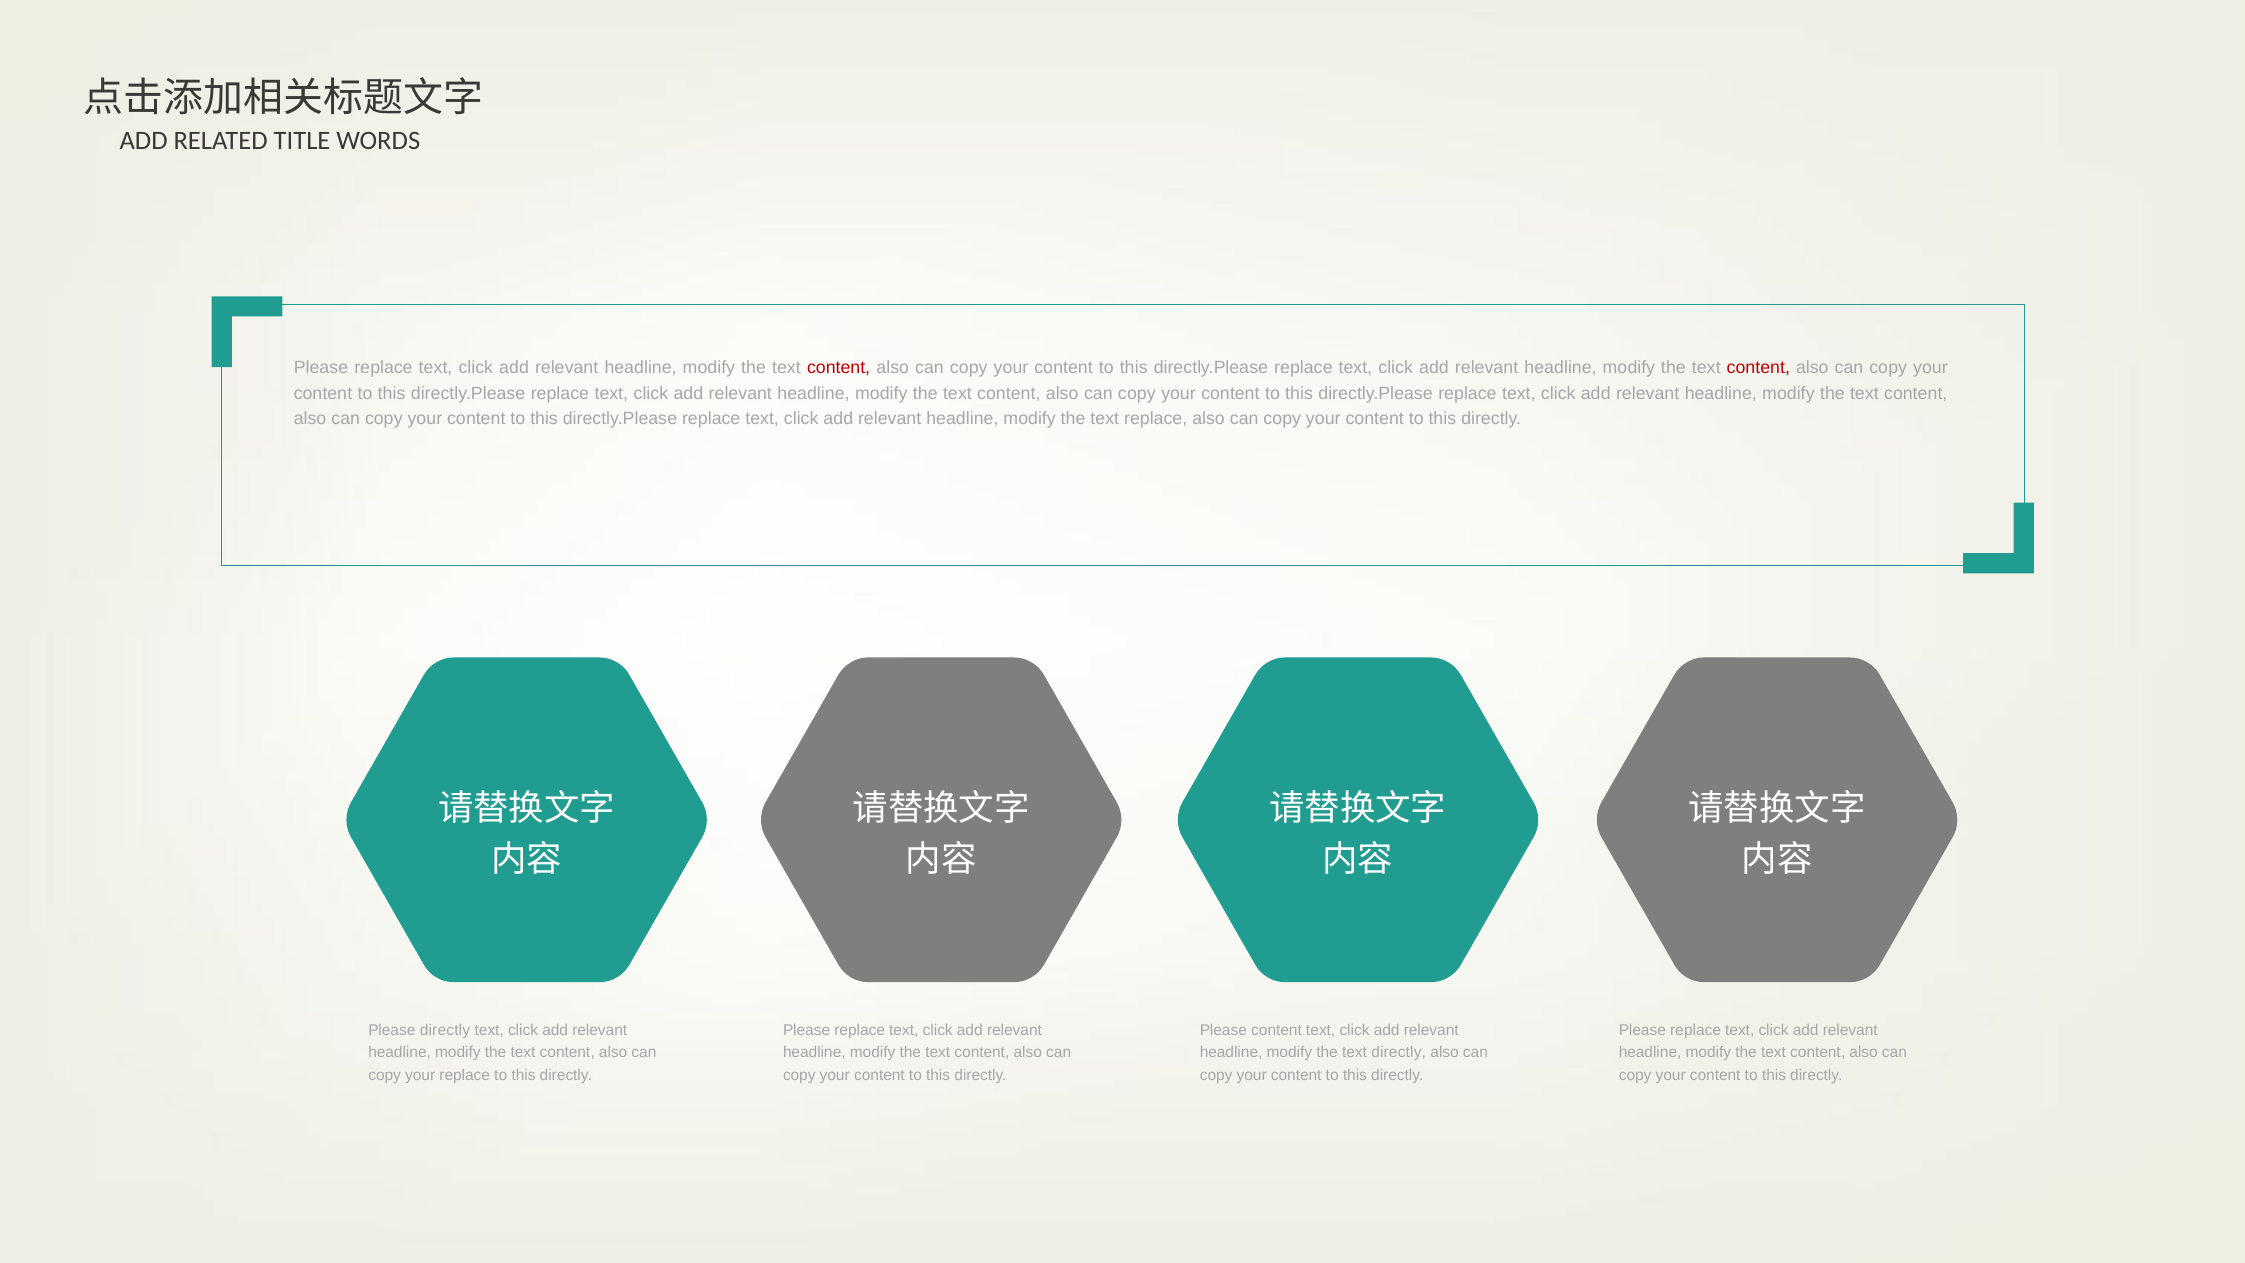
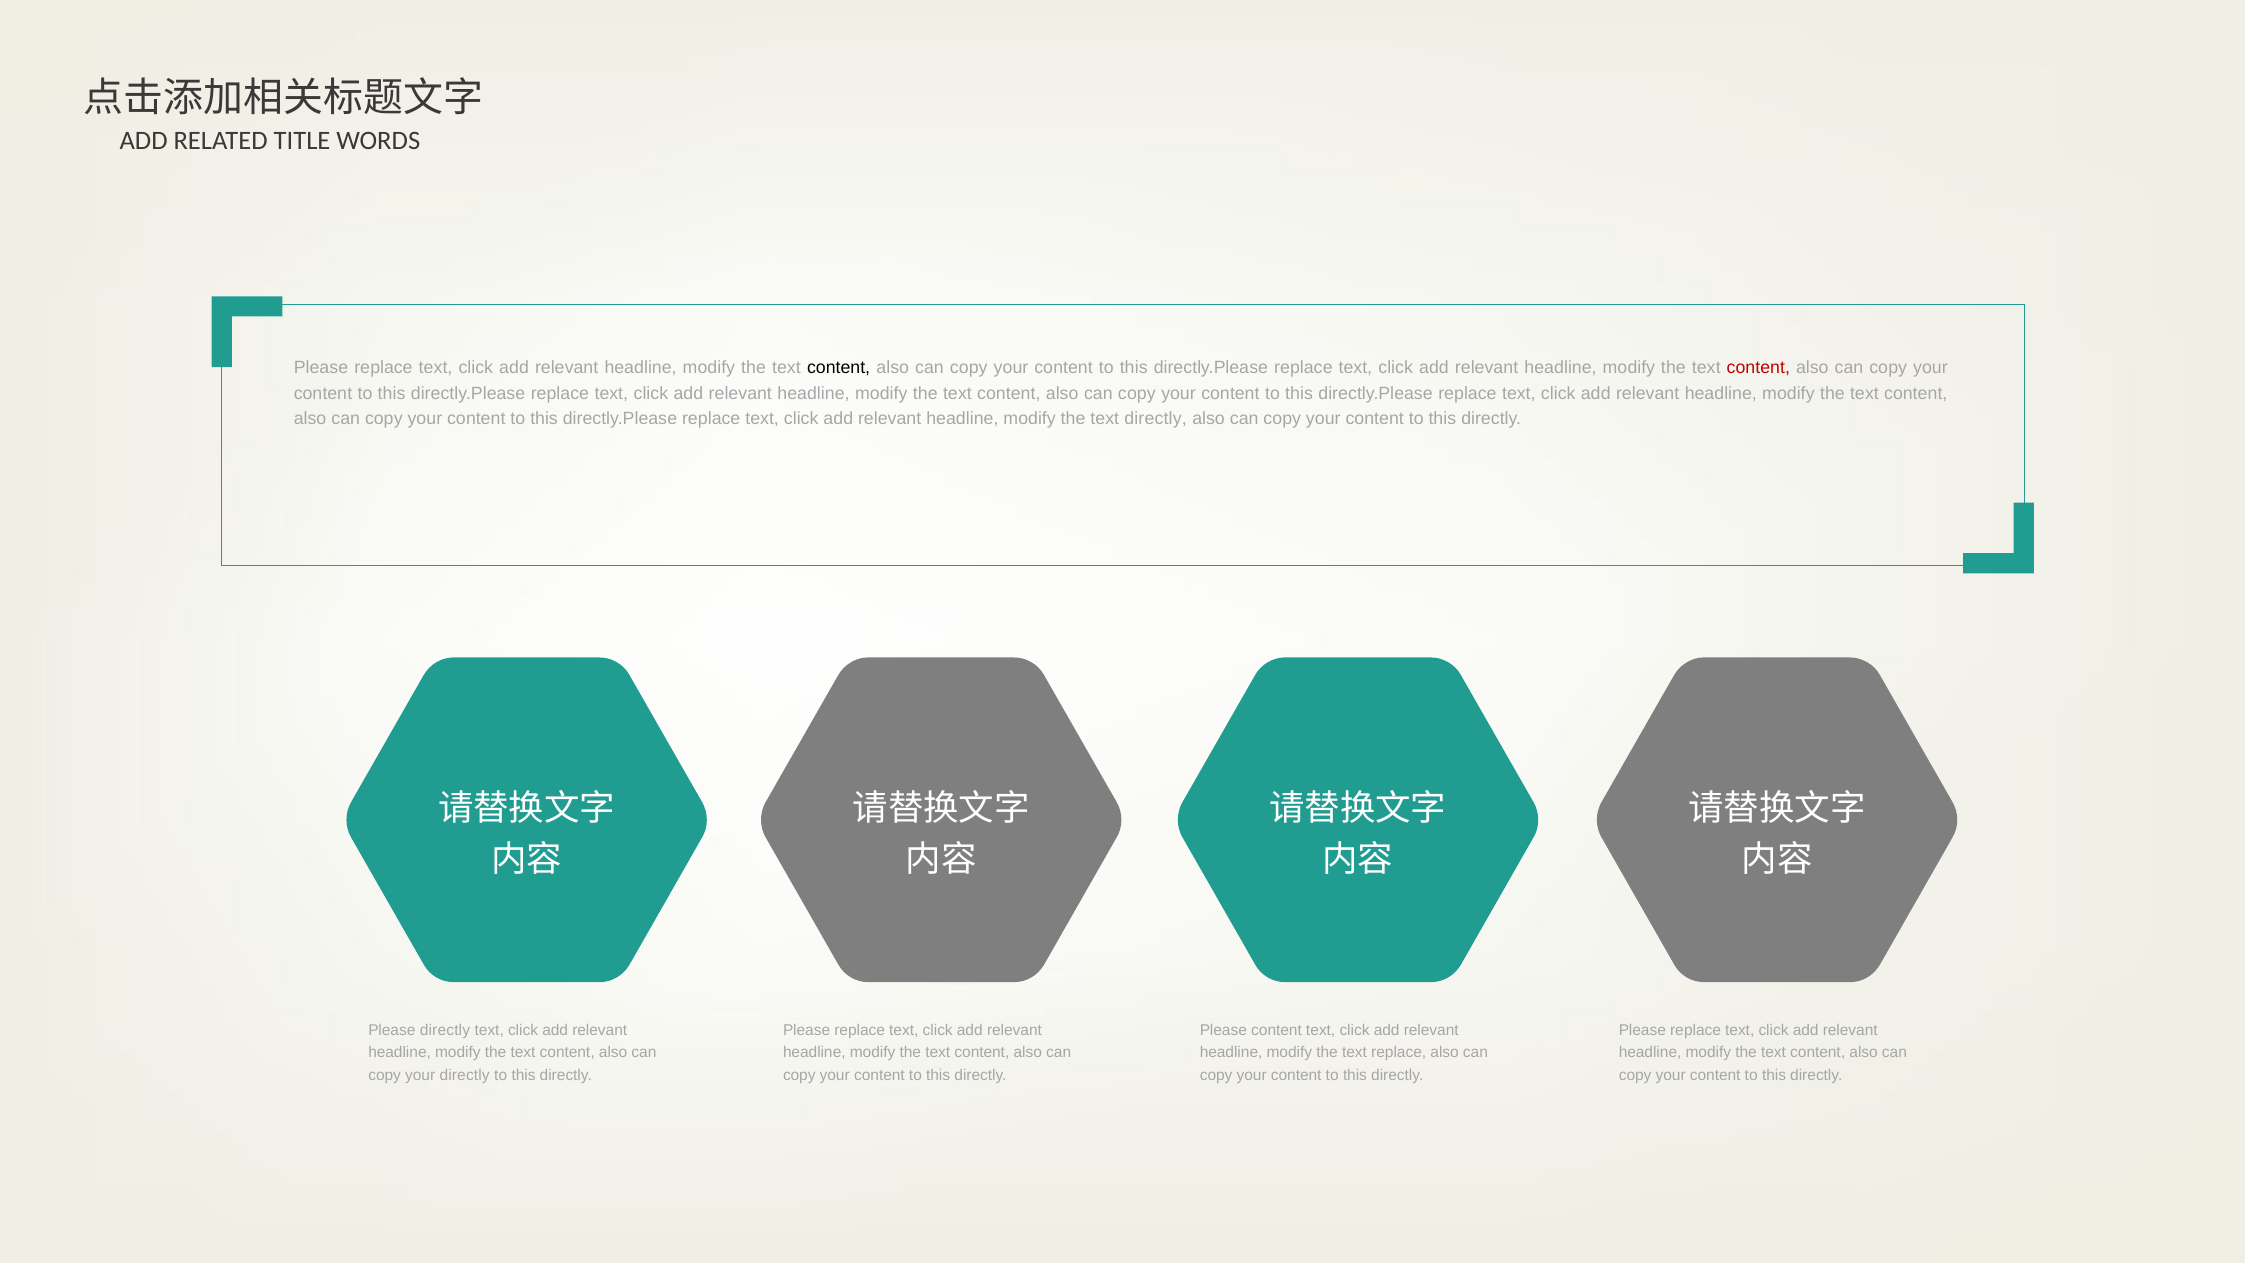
content colour: red -> black (839, 368)
text replace: replace -> directly (1156, 419)
text directly: directly -> replace (1399, 1052)
your replace: replace -> directly (465, 1075)
